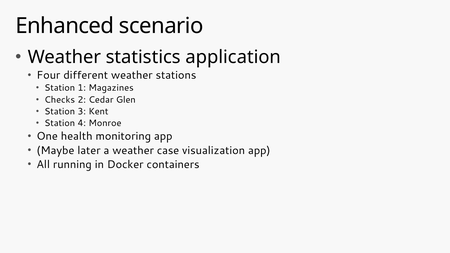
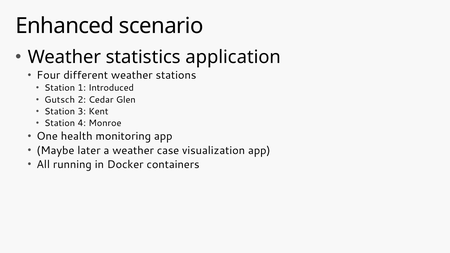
Magazines: Magazines -> Introduced (111, 88)
Checks: Checks -> Gutsch (60, 100)
